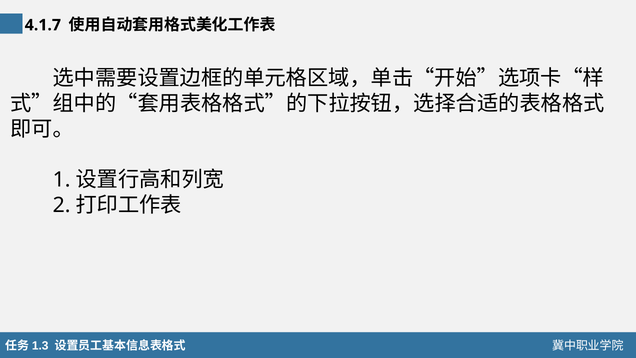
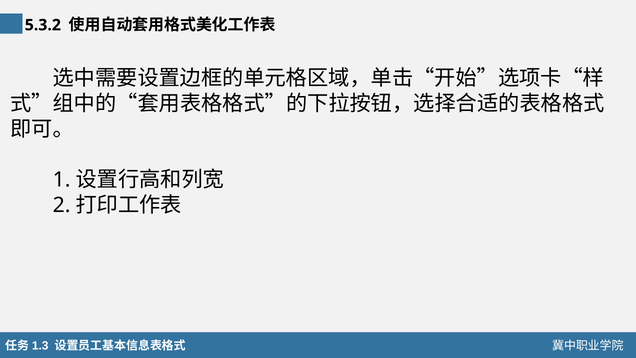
4.1.7: 4.1.7 -> 5.3.2 (43, 25)
